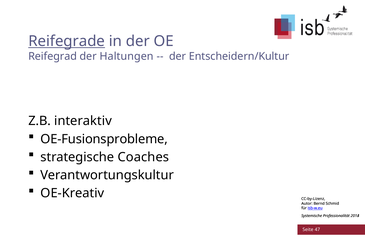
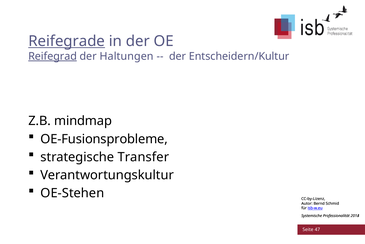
Reifegrad underline: none -> present (53, 56)
interaktiv: interaktiv -> mindmap (83, 121)
Coaches: Coaches -> Transfer (143, 157)
OE-Kreativ: OE-Kreativ -> OE-Stehen (72, 193)
